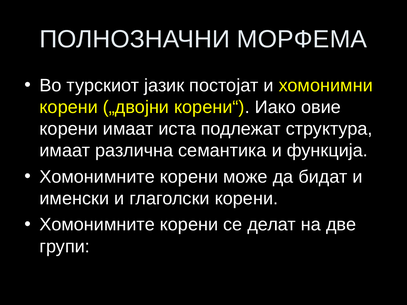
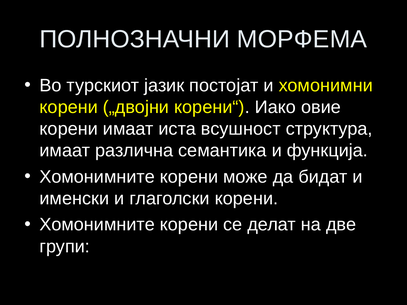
подлежат: подлежат -> всушност (241, 129)
